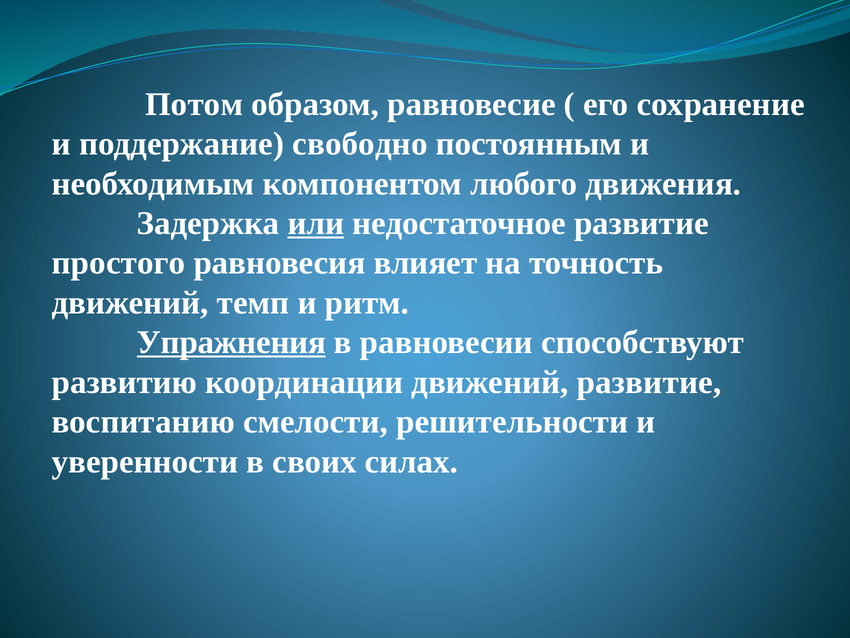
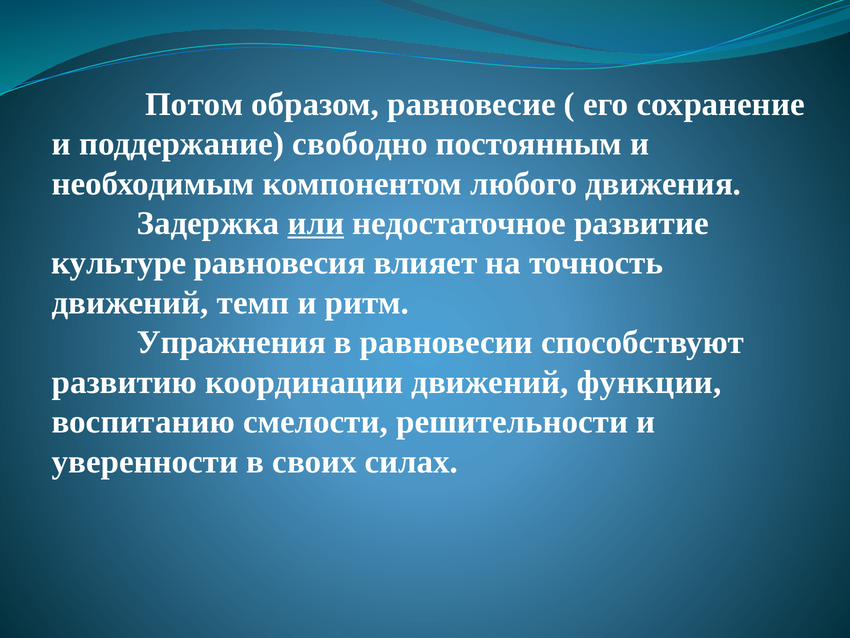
простого: простого -> культуре (119, 263)
Упражнения underline: present -> none (231, 342)
движений развитие: развитие -> функции (649, 382)
